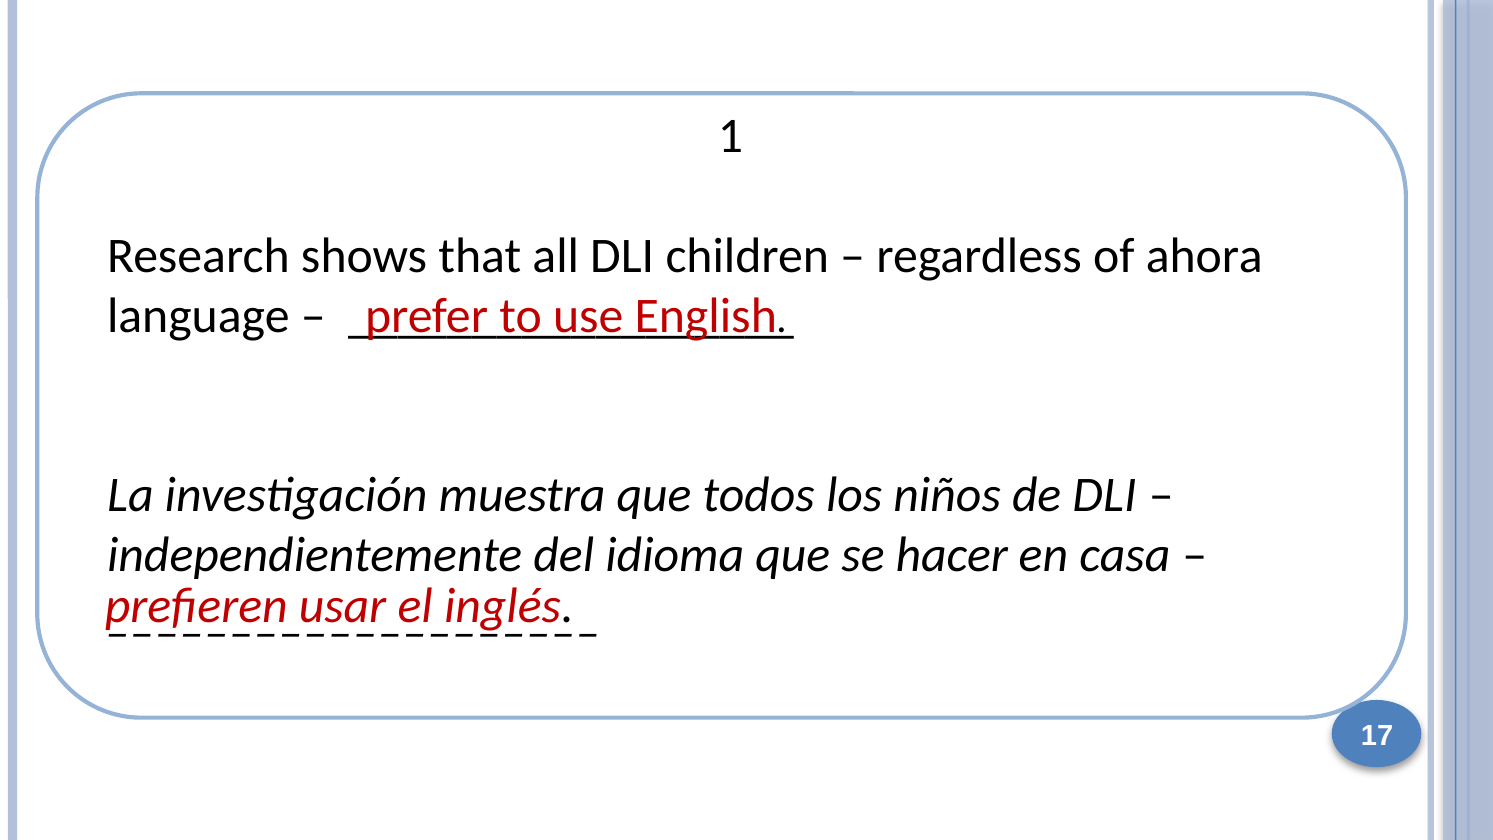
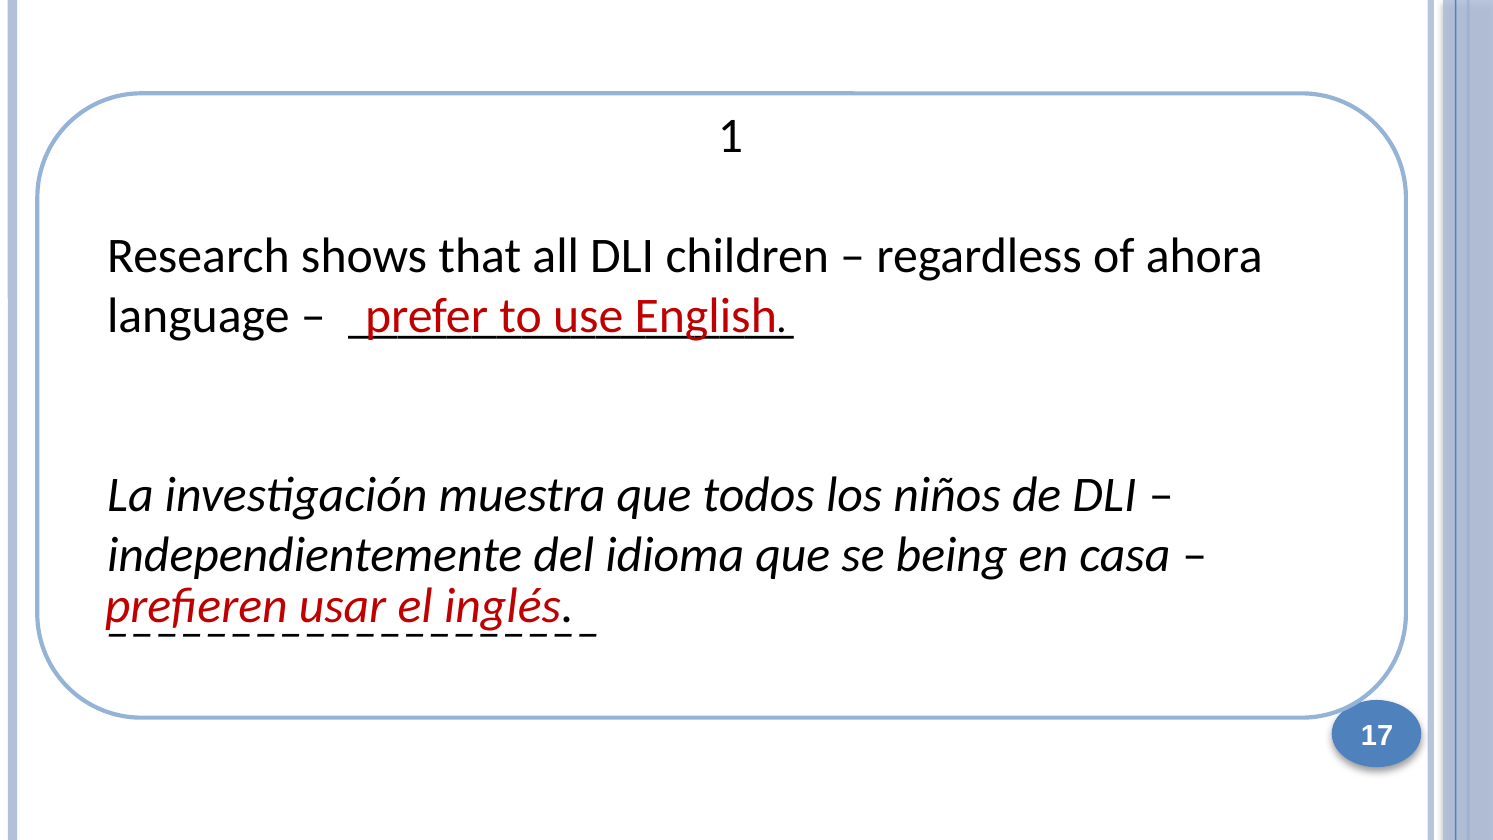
hacer: hacer -> being (952, 554)
